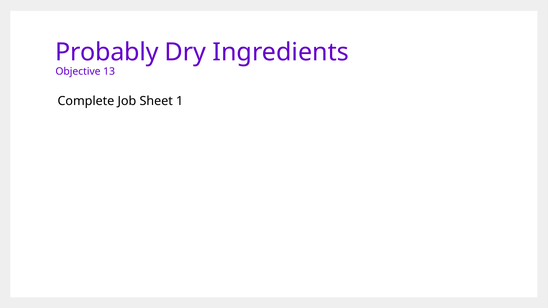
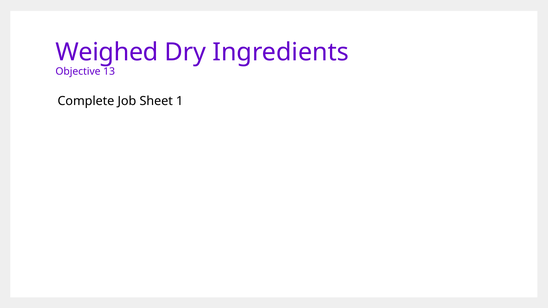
Probably: Probably -> Weighed (107, 52)
